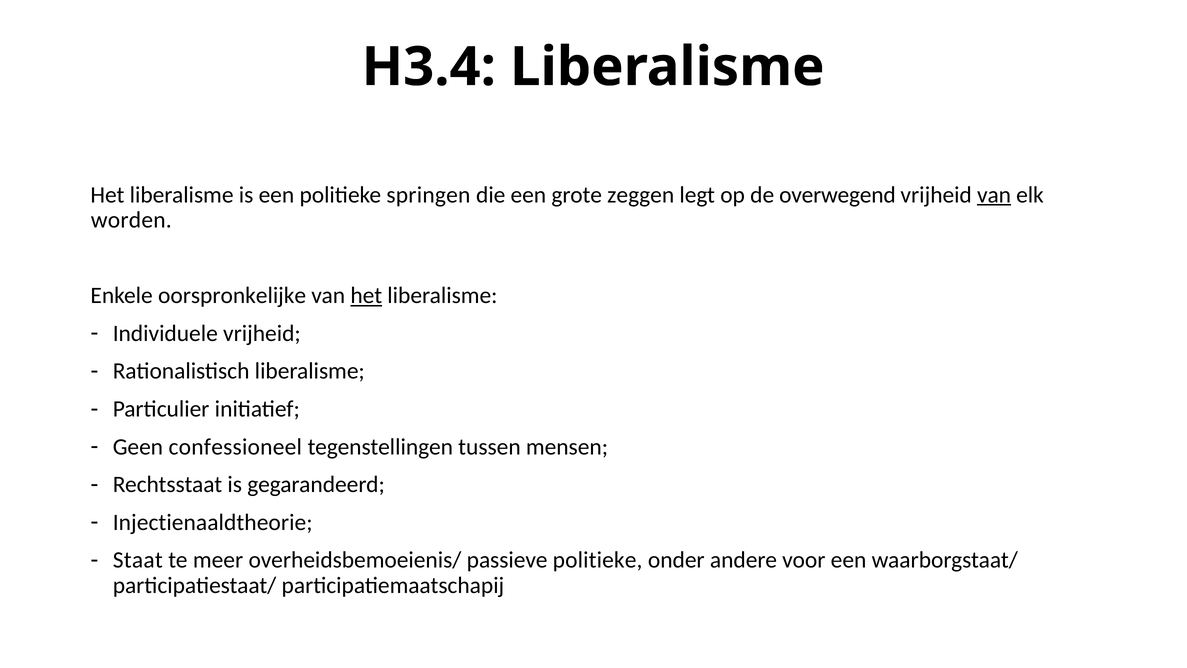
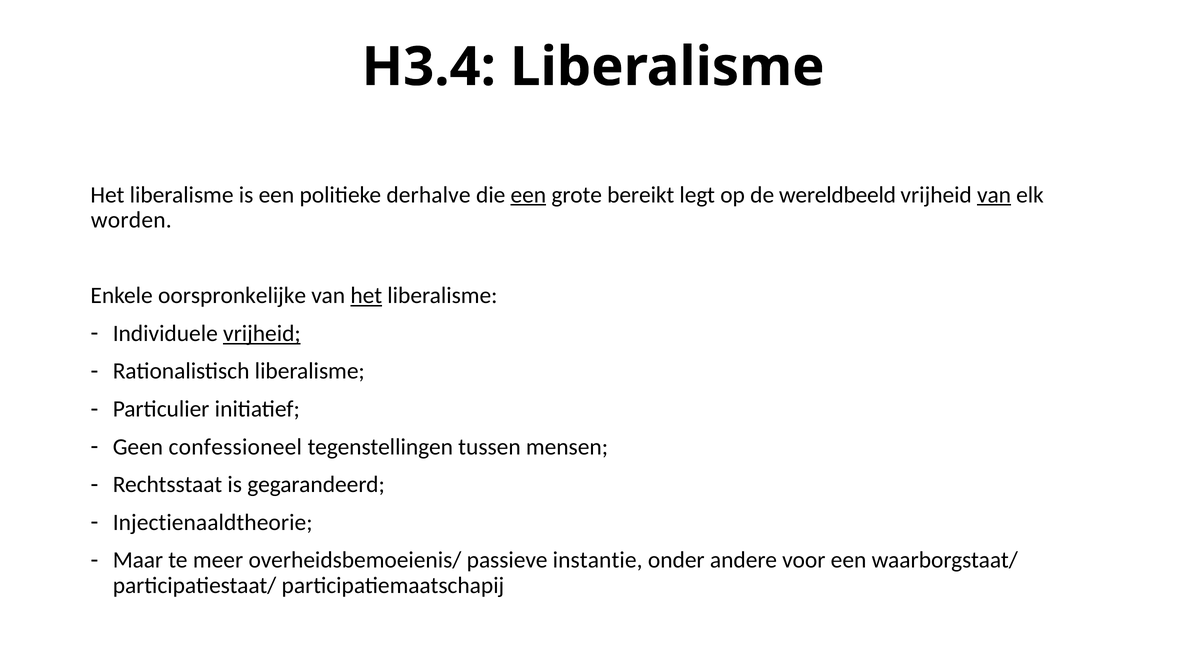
springen: springen -> derhalve (428, 195)
een underline: none -> present (528, 195)
zeggen: zeggen -> bereikt (641, 195)
overwegend: overwegend -> wereldbeeld (837, 195)
vrijheid underline: none -> present (262, 333)
Staat: Staat -> Maar (138, 560)
passieve politieke: politieke -> instantie (598, 560)
